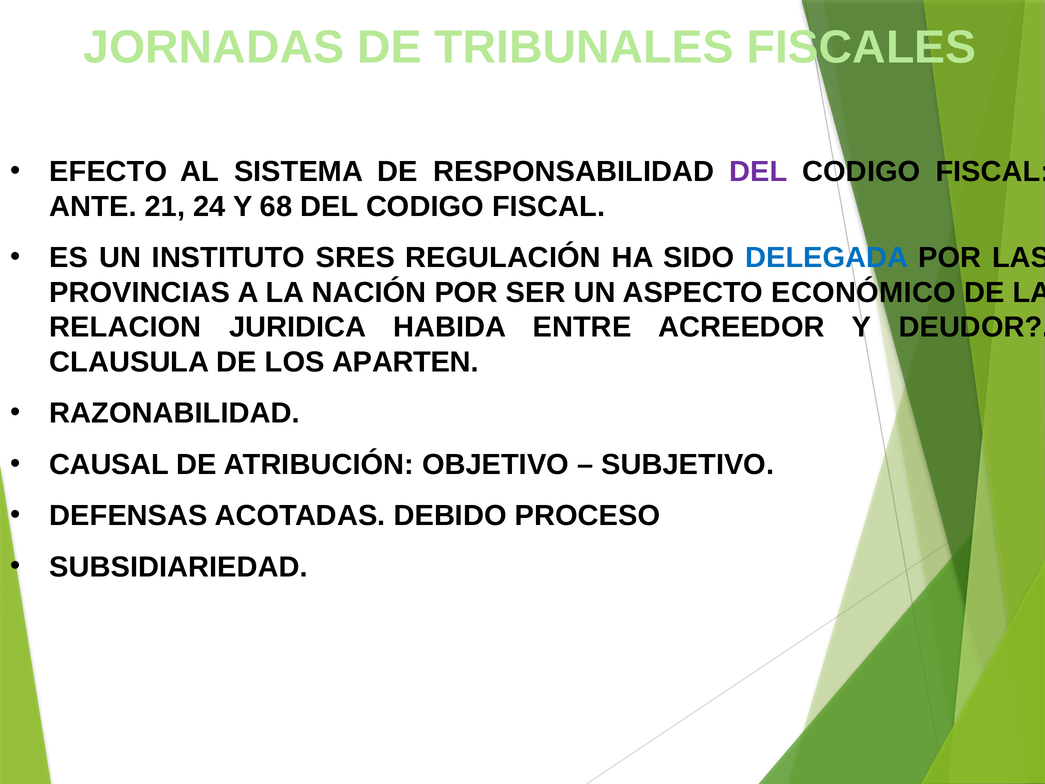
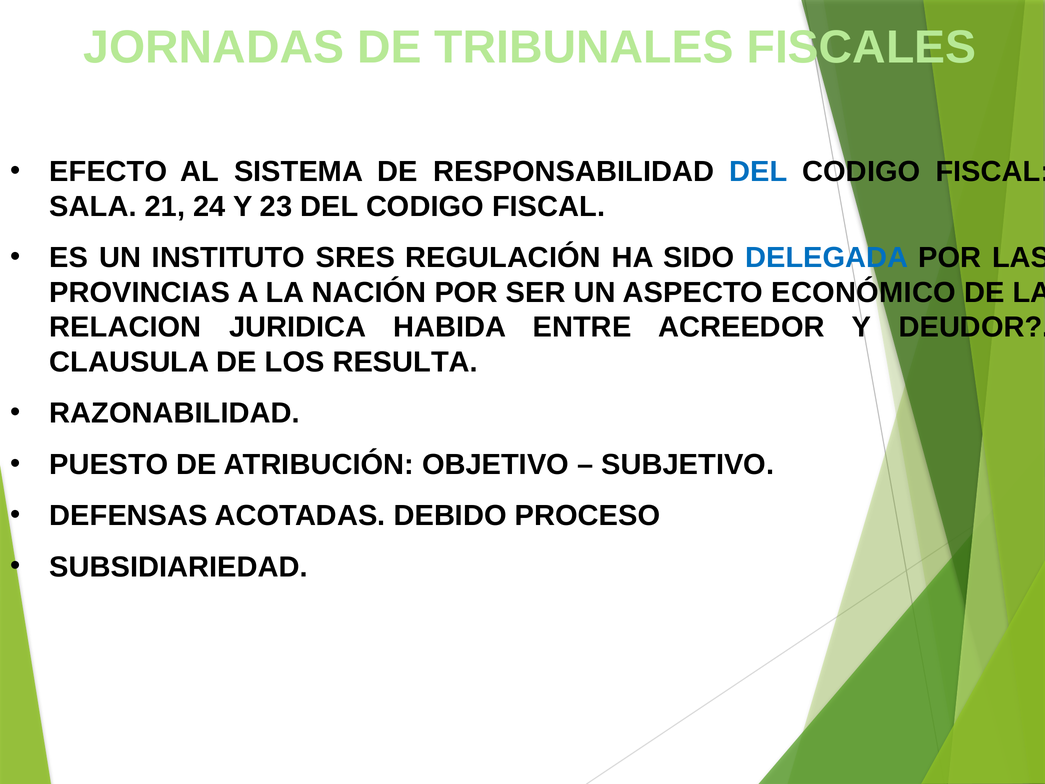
DEL colour: purple -> blue (758, 172)
ANTE: ANTE -> SALA (93, 206)
68: 68 -> 23 (276, 206)
APARTEN: APARTEN -> RESULTA (405, 362)
CAUSAL: CAUSAL -> PUESTO (109, 464)
